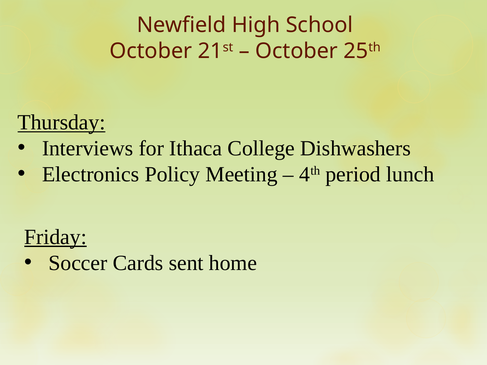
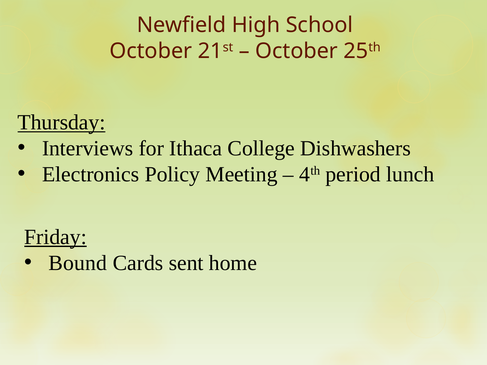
Soccer: Soccer -> Bound (78, 263)
